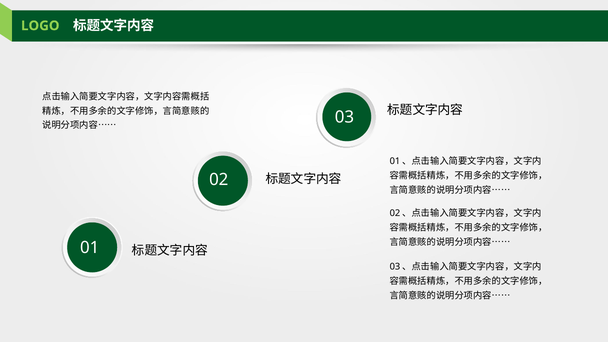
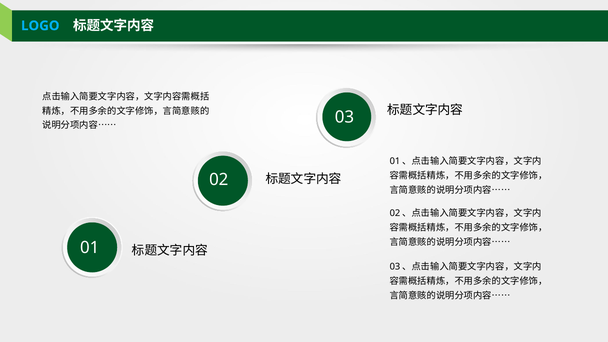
LOGO colour: light green -> light blue (40, 26)
